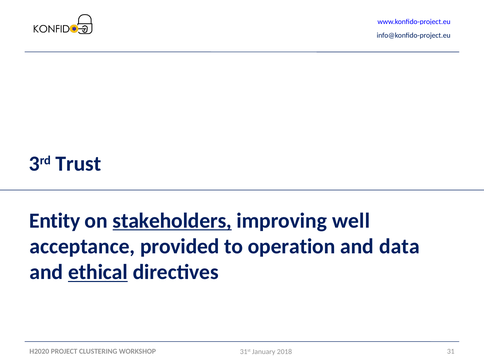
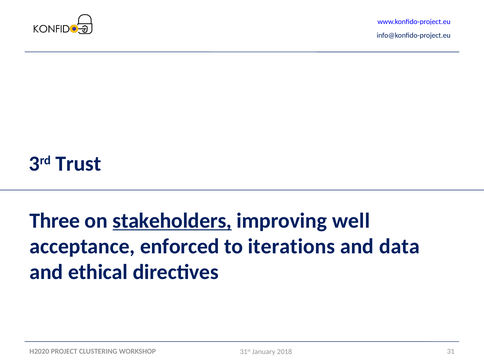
Entity: Entity -> Three (55, 221)
provided: provided -> enforced (180, 246)
operation: operation -> iterations (291, 246)
ethical underline: present -> none (98, 272)
